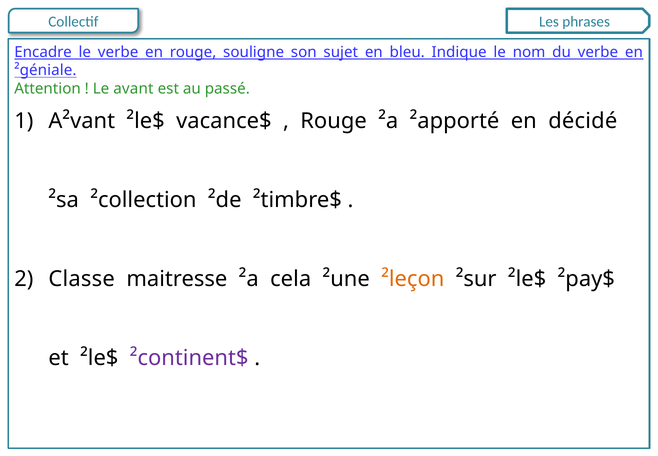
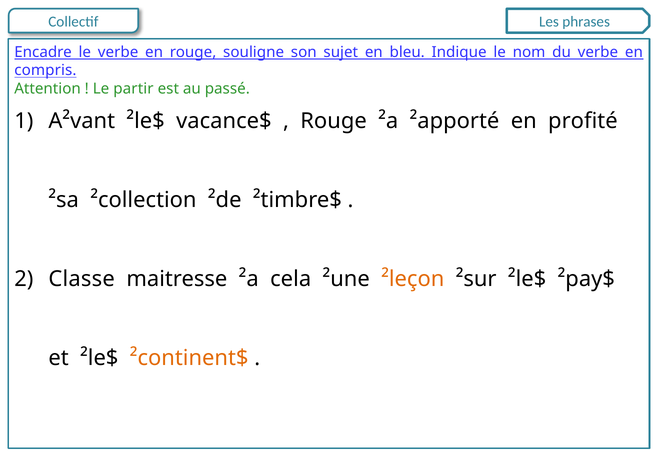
²géniale: ²géniale -> compris (45, 70)
avant: avant -> partir (133, 88)
décidé: décidé -> profité (583, 121)
²continent$ colour: purple -> orange (189, 358)
